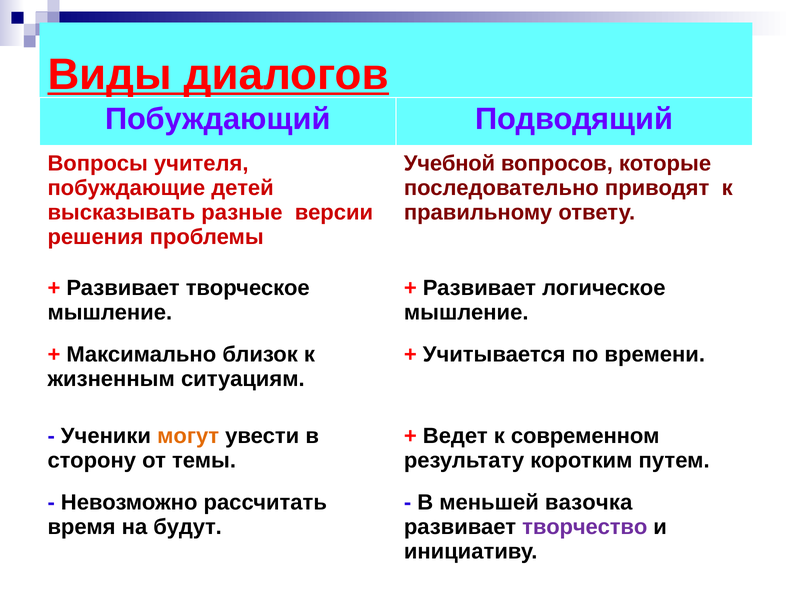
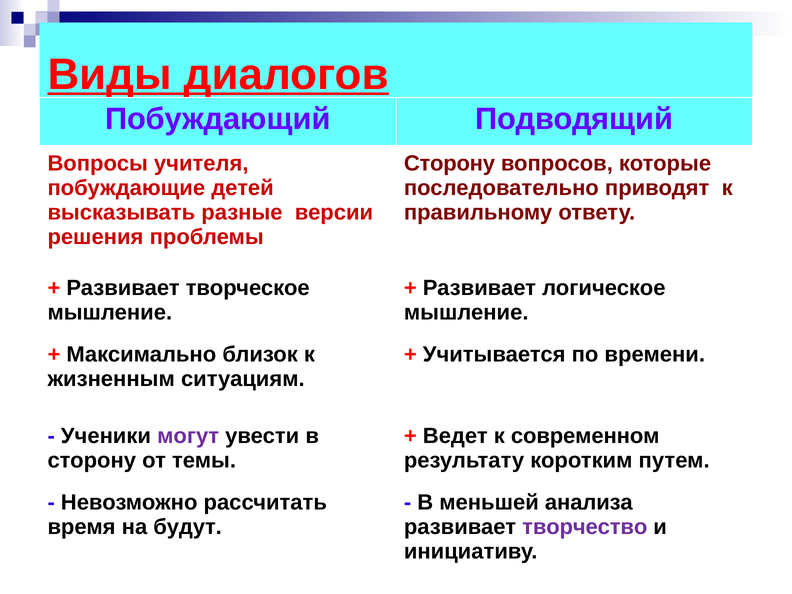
Учебной: Учебной -> Сторону (449, 163)
могут colour: orange -> purple (188, 436)
вазочка: вазочка -> анализа (589, 502)
